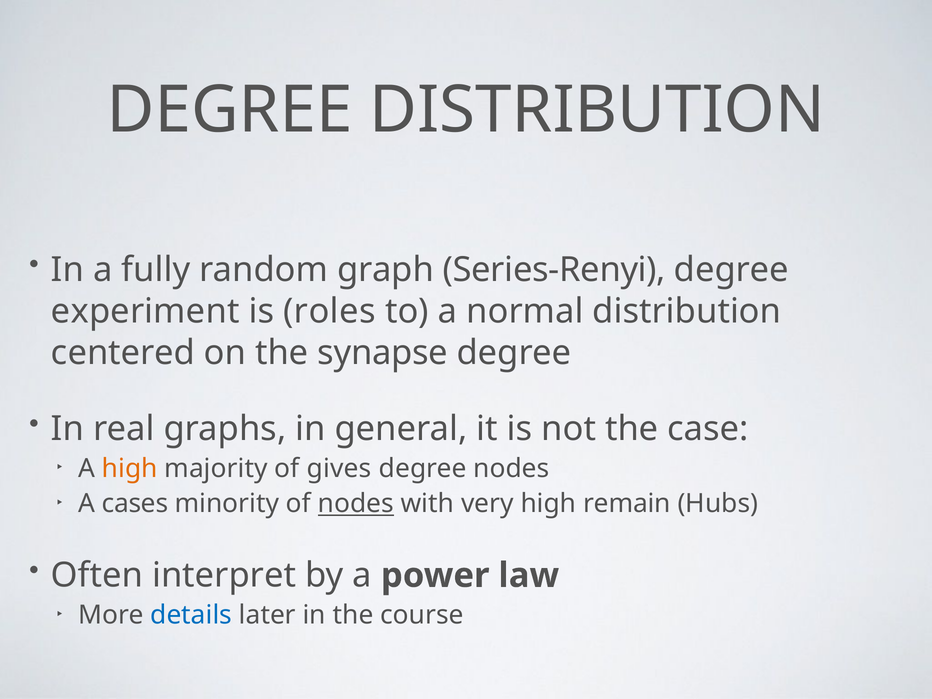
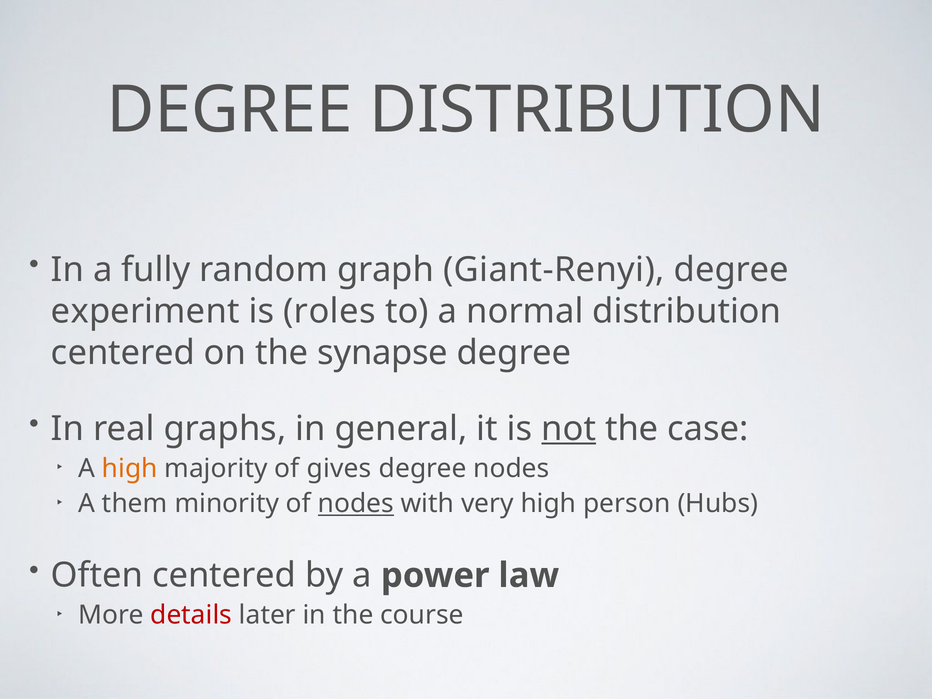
Series-Renyi: Series-Renyi -> Giant-Renyi (554, 270)
not underline: none -> present (569, 429)
cases: cases -> them (135, 504)
remain: remain -> person (627, 504)
Often interpret: interpret -> centered (224, 575)
details colour: blue -> red (191, 615)
